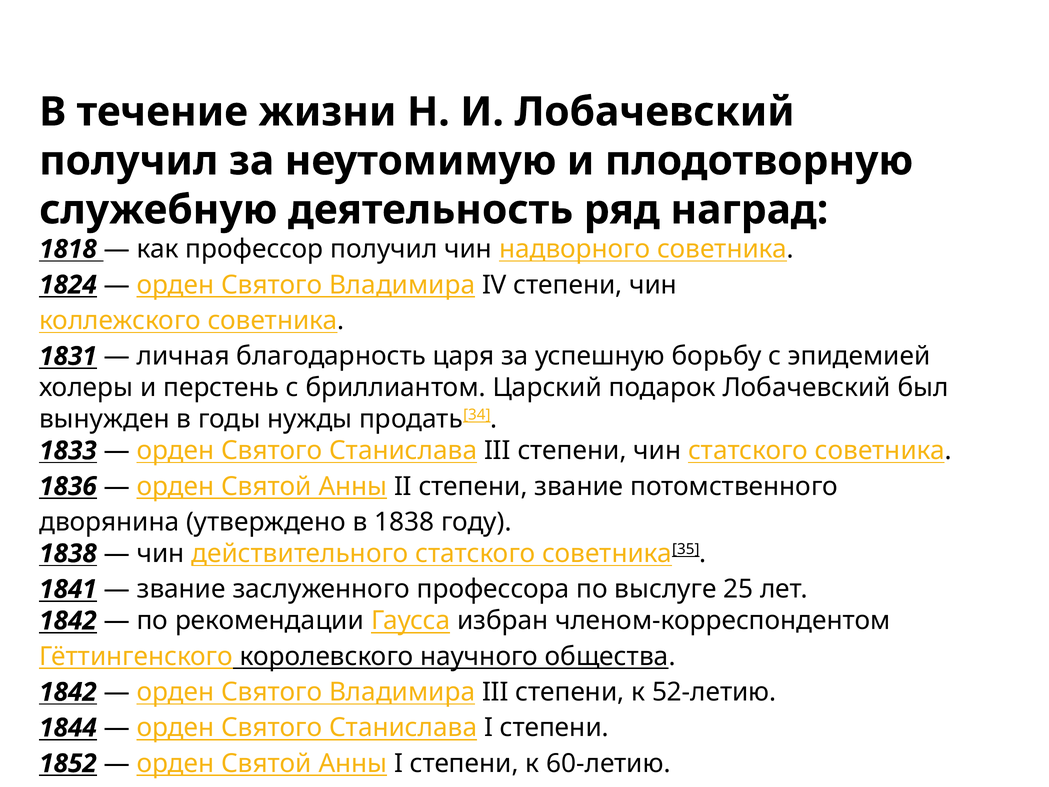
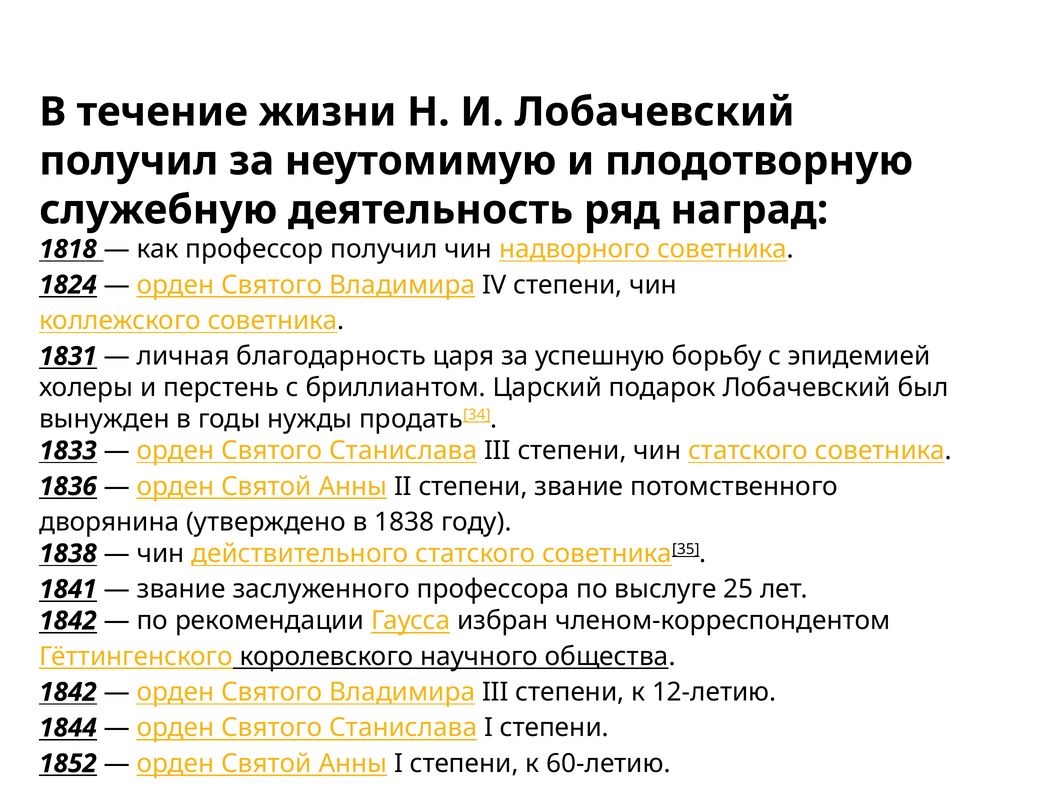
52-летию: 52-летию -> 12-летию (714, 692)
